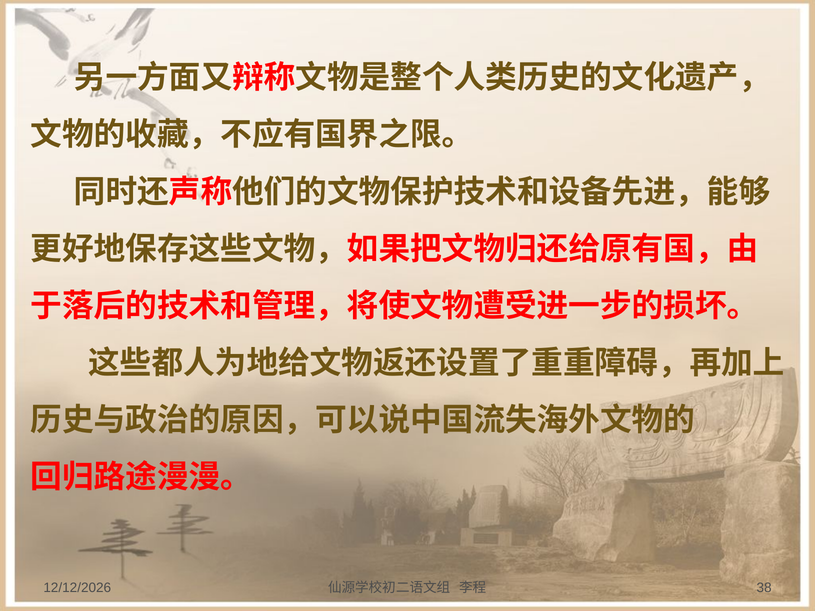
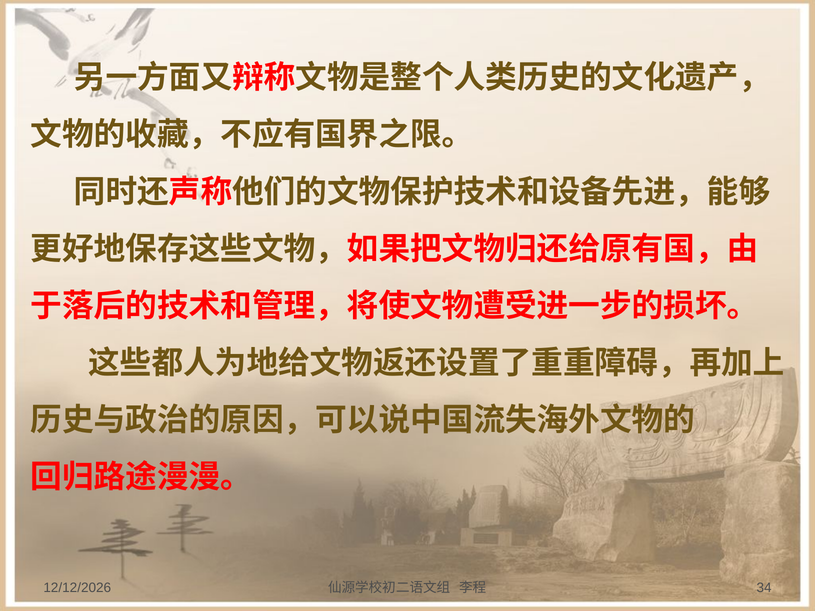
38: 38 -> 34 (764, 588)
